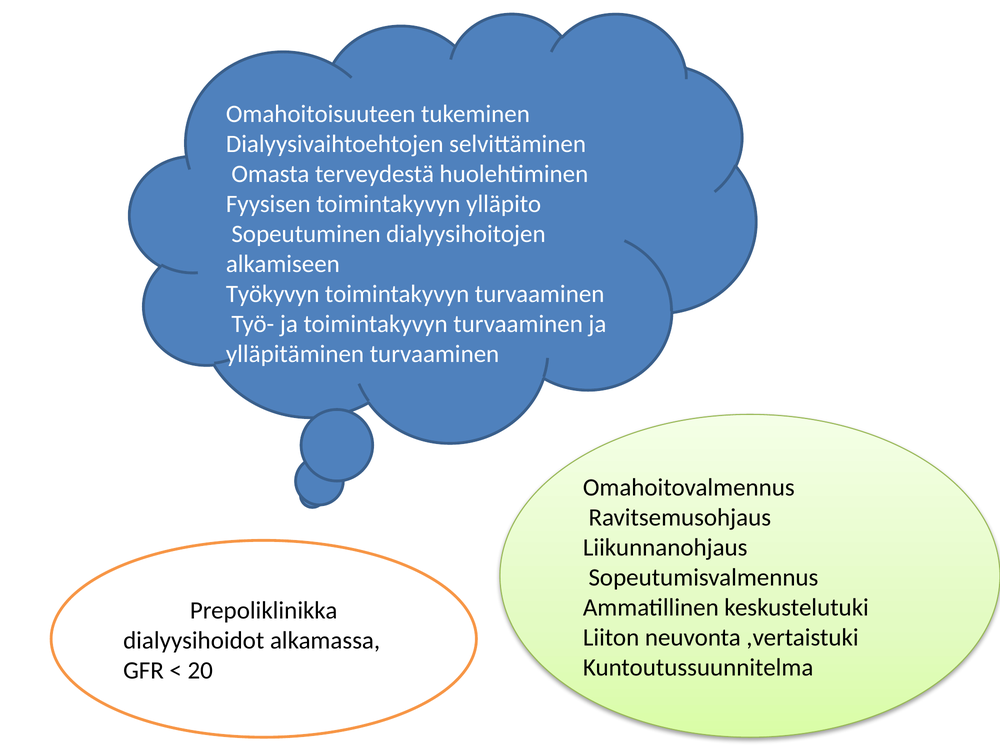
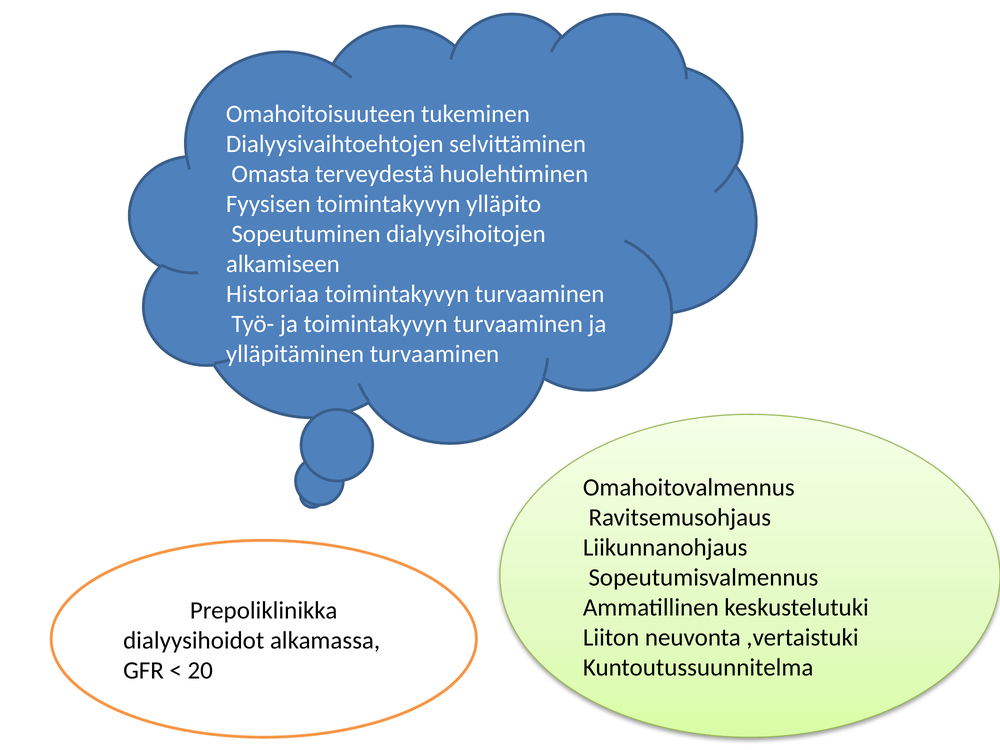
Työkyvyn: Työkyvyn -> Historiaa (272, 294)
